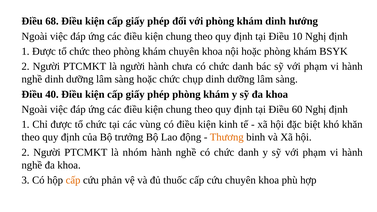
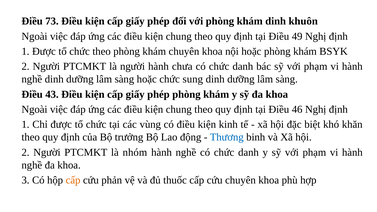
68: 68 -> 73 (52, 21)
hướng: hướng -> khuôn (303, 21)
10: 10 -> 49 (297, 36)
chụp: chụp -> sung (193, 79)
40: 40 -> 43 (52, 94)
60: 60 -> 46 (297, 109)
Thương colour: orange -> blue (227, 137)
